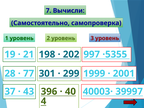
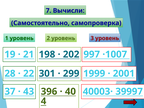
·5355: ·5355 -> ·1007 (115, 54)
77: 77 -> 22 (29, 74)
